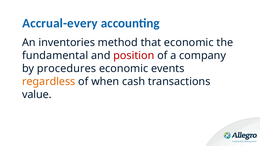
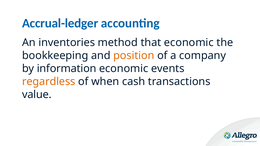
Accrual-every: Accrual-every -> Accrual-ledger (60, 23)
fundamental: fundamental -> bookkeeping (55, 56)
position colour: red -> orange (134, 56)
procedures: procedures -> information (67, 69)
